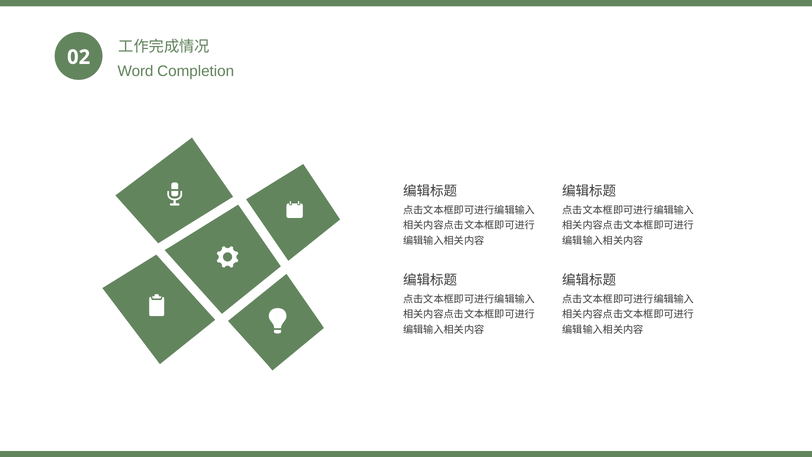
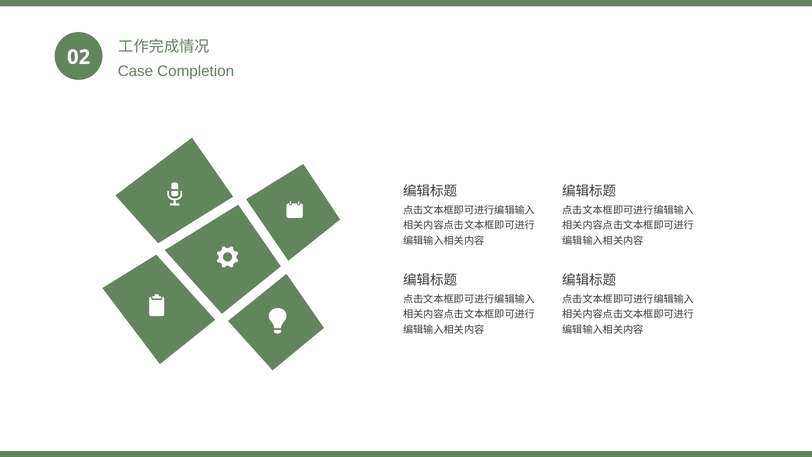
Word: Word -> Case (135, 71)
